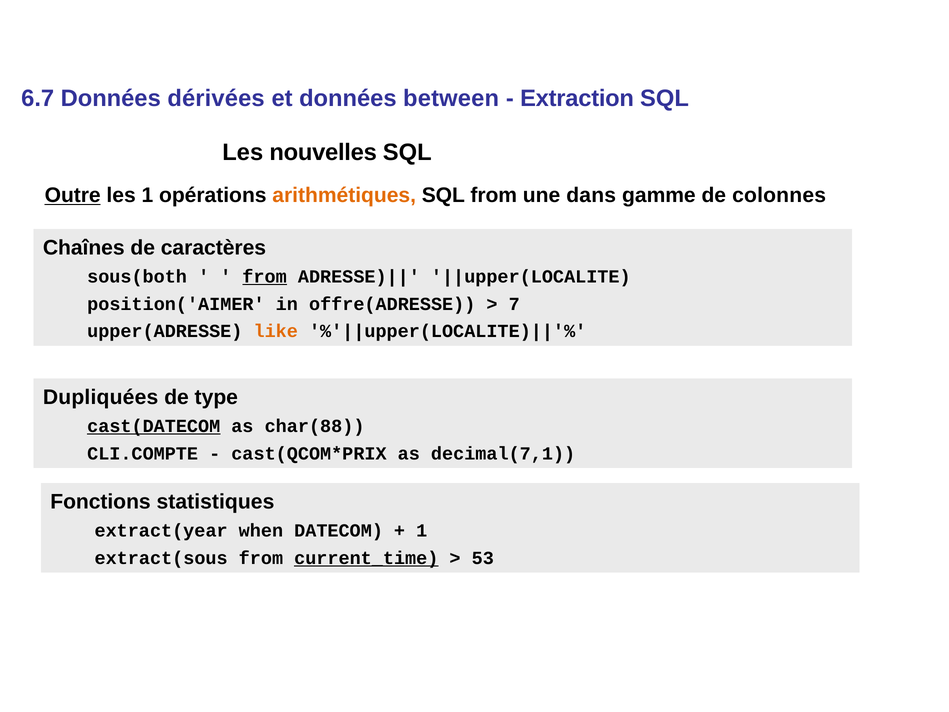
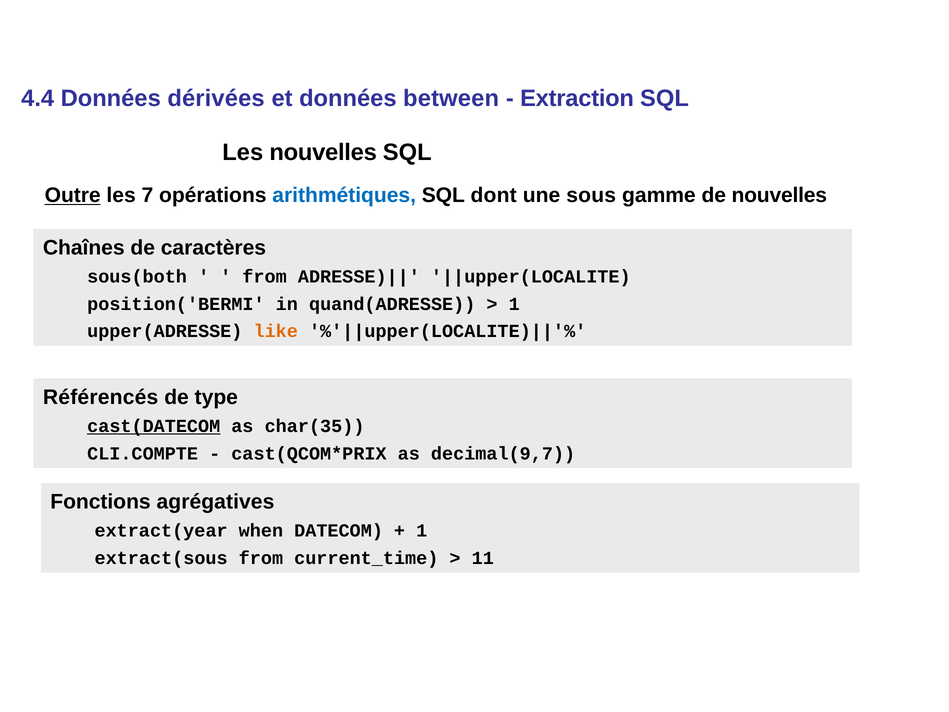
6.7: 6.7 -> 4.4 (38, 99)
les 1: 1 -> 7 (147, 195)
arithmétiques colour: orange -> blue (344, 195)
SQL from: from -> dont (494, 195)
dans: dans -> sous (591, 195)
de colonnes: colonnes -> nouvelles (779, 195)
from underline: present -> none (265, 276)
position('AIMER: position('AIMER -> position('BERMI (176, 304)
offre(ADRESSE: offre(ADRESSE -> quand(ADRESSE (392, 304)
7: 7 -> 1 (514, 304)
Dupliquées: Dupliquées -> Référencés (101, 397)
char(88: char(88 -> char(35 (315, 426)
decimal(7,1: decimal(7,1 -> decimal(9,7 (503, 453)
statistiques: statistiques -> agrégatives (215, 502)
current_time underline: present -> none (366, 558)
53: 53 -> 11 (483, 558)
